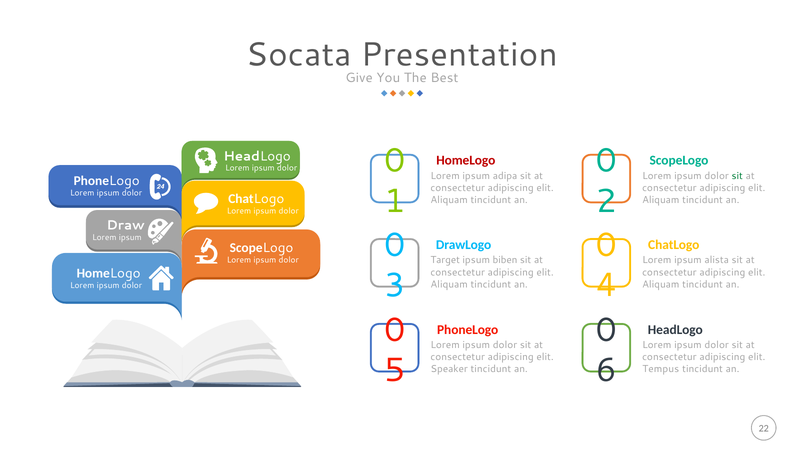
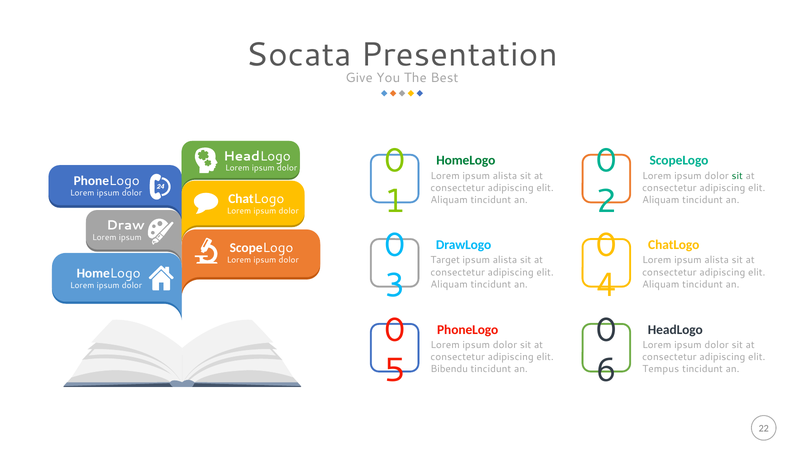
HomeLogo colour: red -> green (466, 161)
adipa: adipa -> alista (505, 176)
biben: biben -> alista (505, 260)
Speaker: Speaker -> Bibendu (449, 369)
